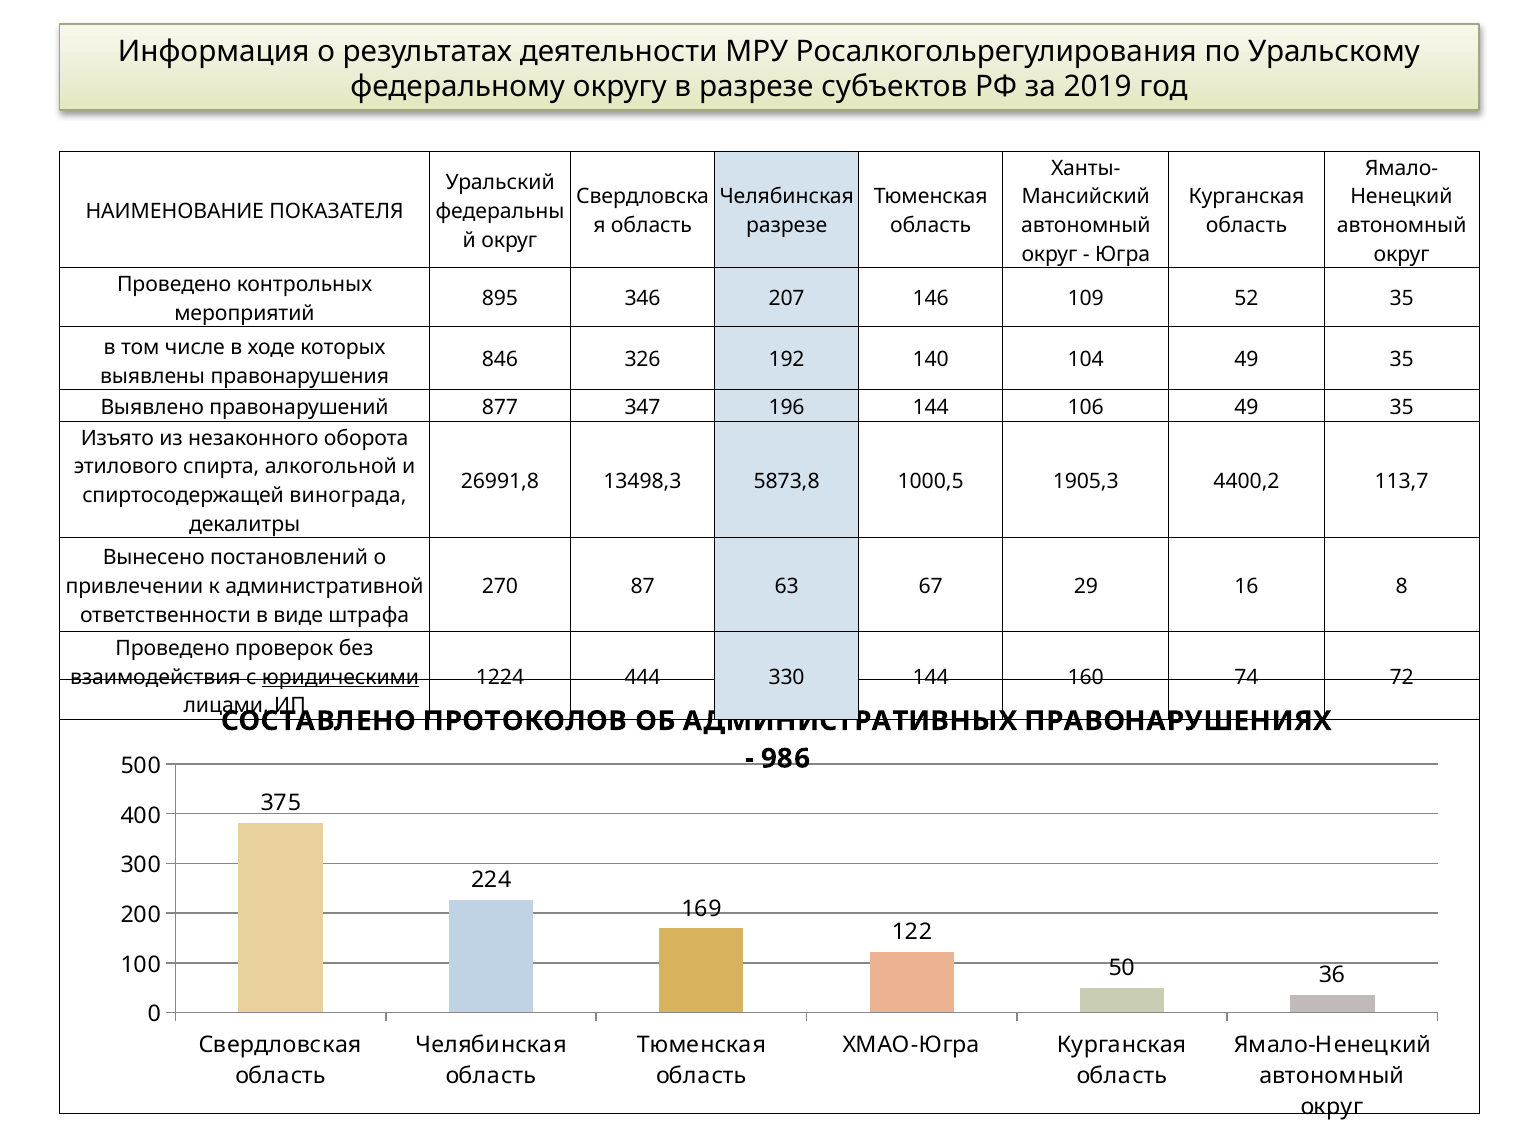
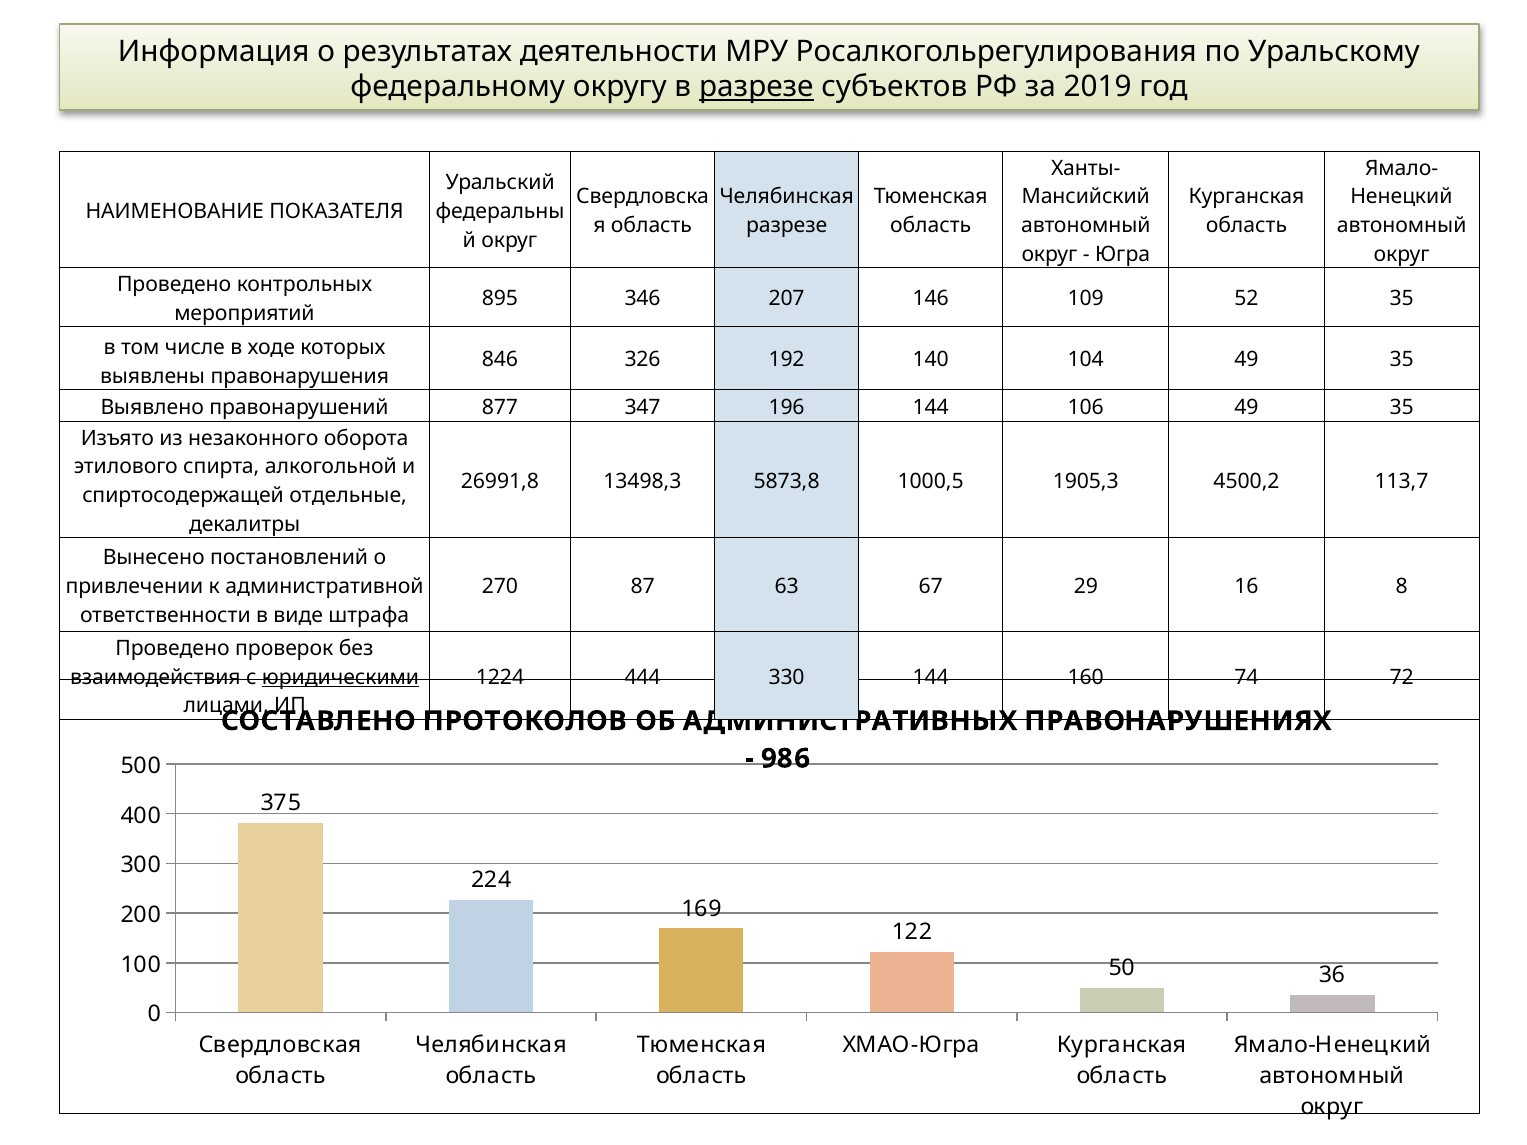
разрезе underline: none -> present (756, 87)
4400,2: 4400,2 -> 4500,2 (1247, 481)
винограда: винограда -> отдельные (348, 496)
